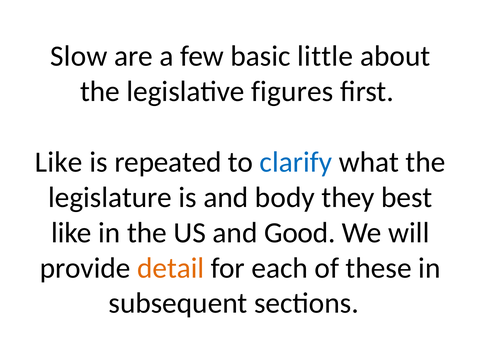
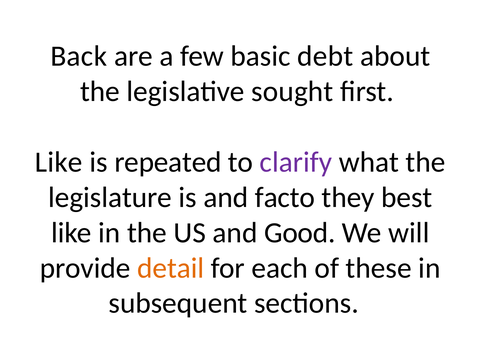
Slow: Slow -> Back (79, 56)
little: little -> debt (325, 56)
figures: figures -> sought (292, 91)
clarify colour: blue -> purple (296, 162)
body: body -> facto (285, 197)
